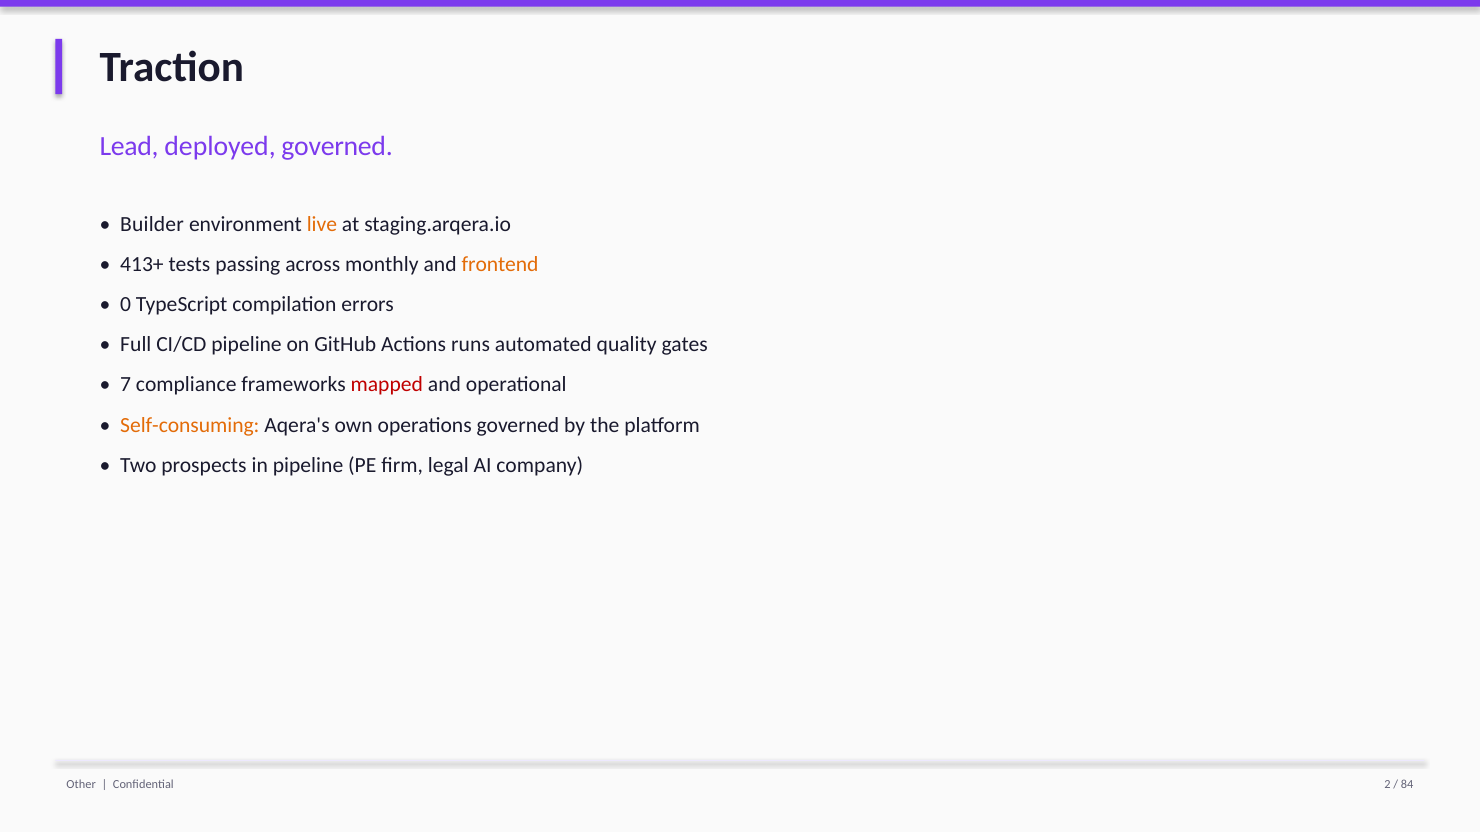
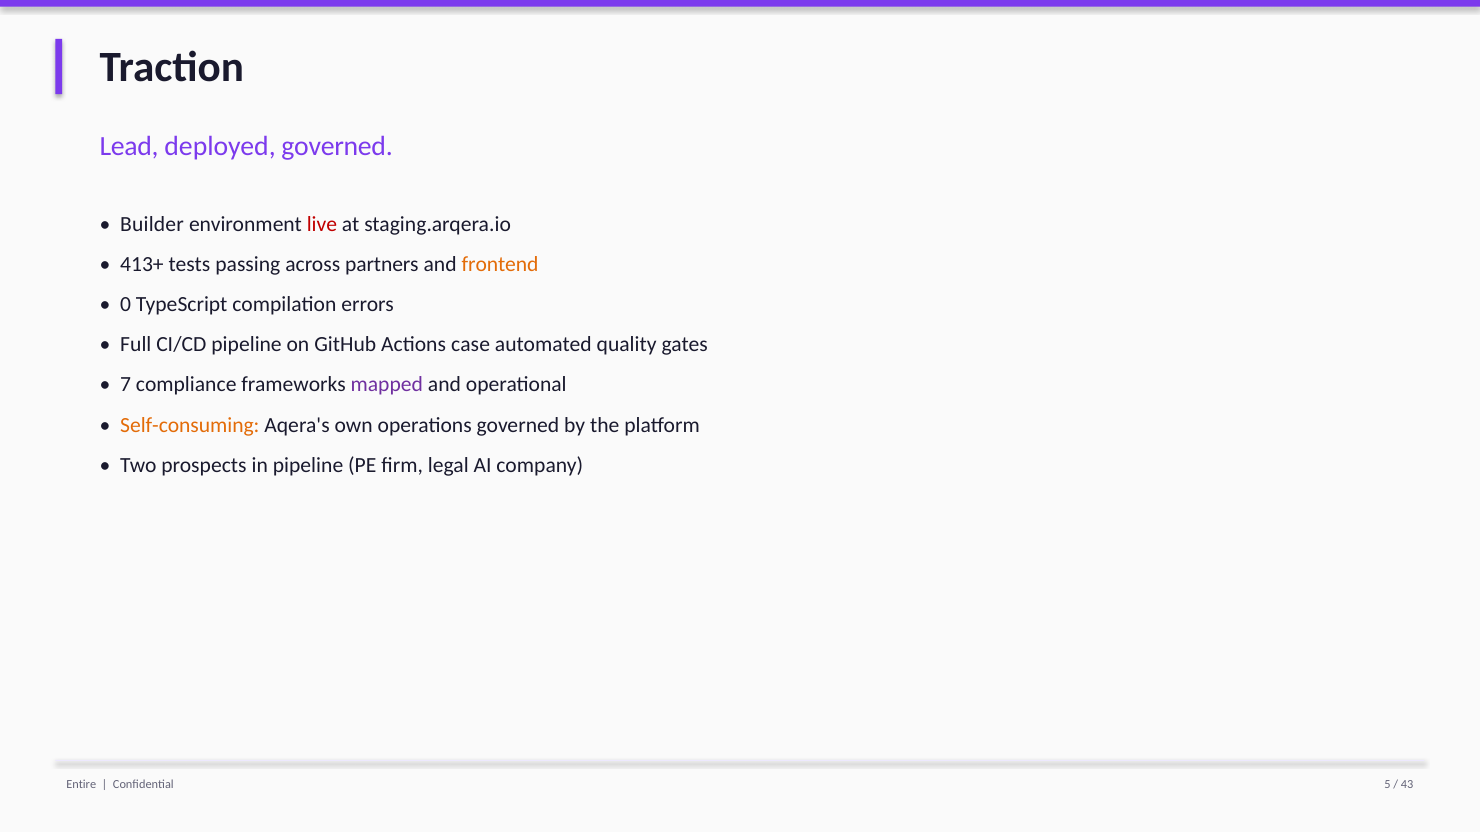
live colour: orange -> red (322, 225)
monthly: monthly -> partners (382, 265)
runs: runs -> case (471, 345)
mapped colour: red -> purple (387, 385)
Other: Other -> Entire (81, 785)
2: 2 -> 5 (1387, 785)
84: 84 -> 43 (1407, 785)
